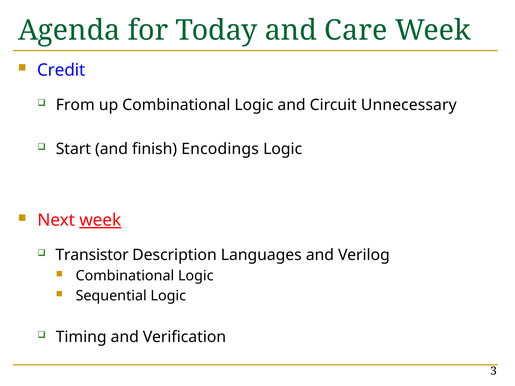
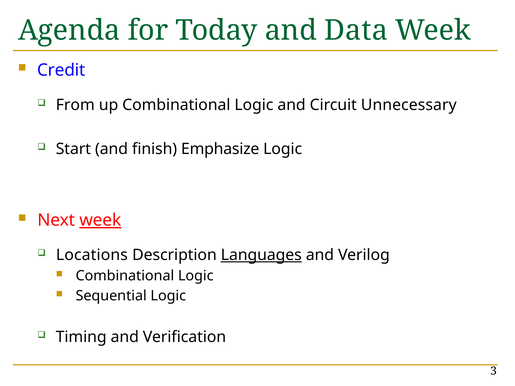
Care: Care -> Data (356, 30)
Encodings: Encodings -> Emphasize (220, 149)
Transistor: Transistor -> Locations (92, 255)
Languages underline: none -> present (261, 255)
